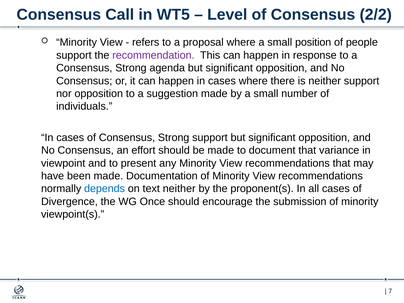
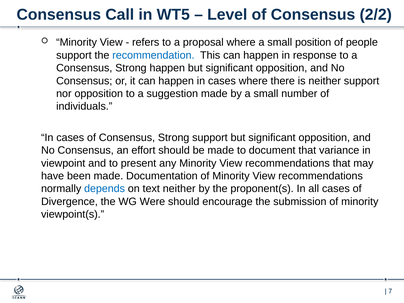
recommendation colour: purple -> blue (153, 55)
Strong agenda: agenda -> happen (167, 68)
Once: Once -> Were (152, 202)
